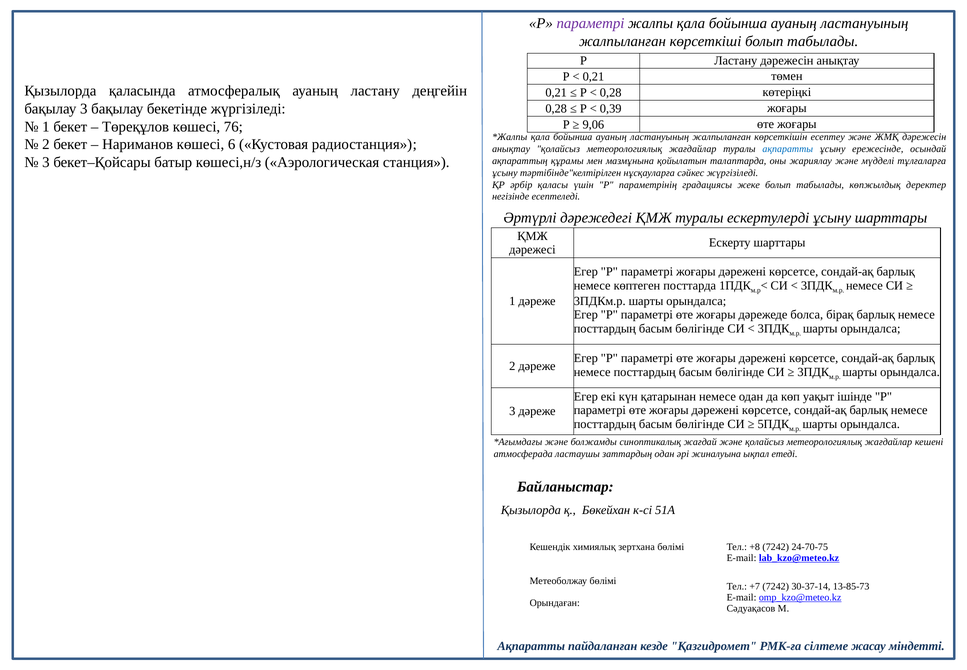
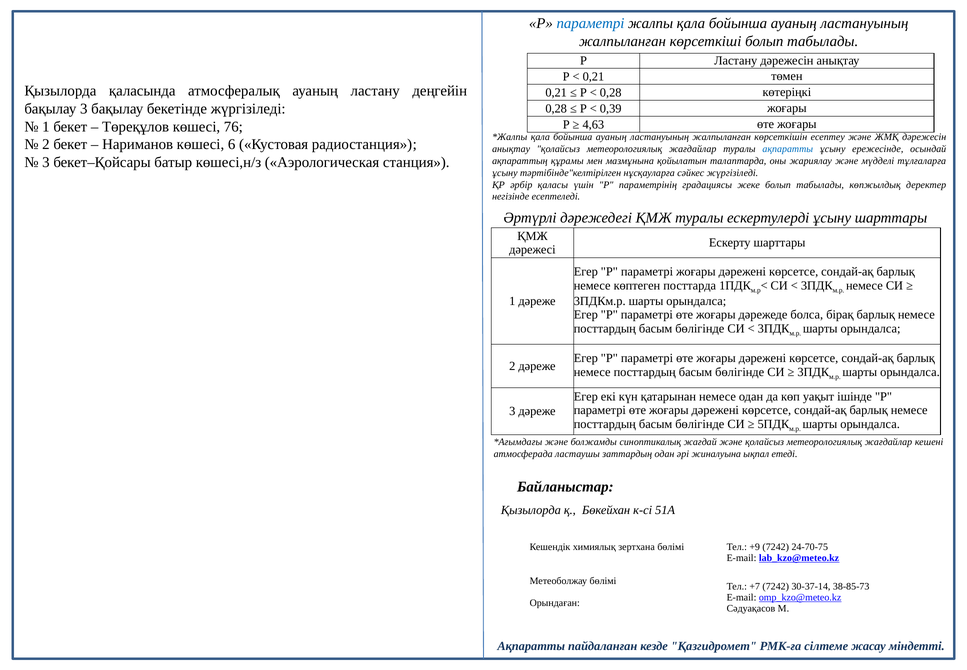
параметрі colour: purple -> blue (590, 23)
9,06: 9,06 -> 4,63 (593, 125)
+8: +8 -> +9 (755, 546)
13-85-73: 13-85-73 -> 38-85-73 (851, 586)
